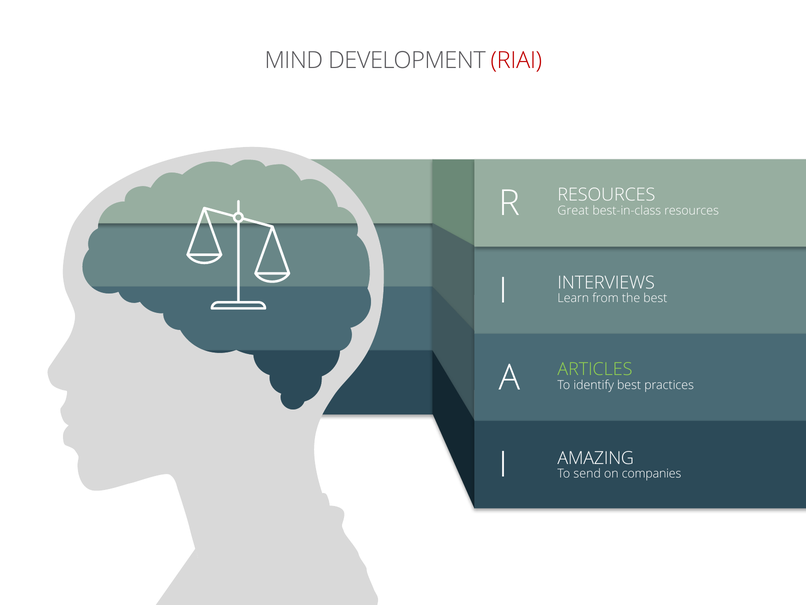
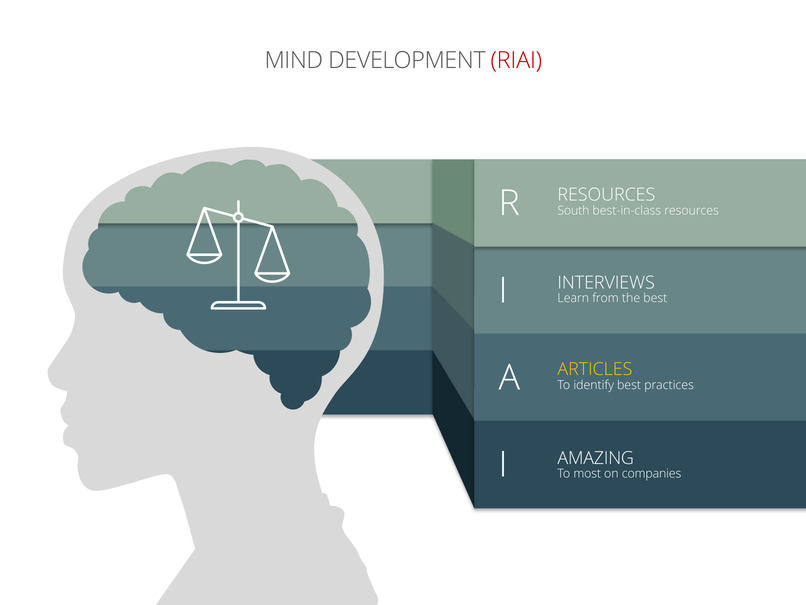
Great: Great -> South (573, 210)
ARTICLES colour: light green -> yellow (595, 369)
send: send -> most (587, 473)
